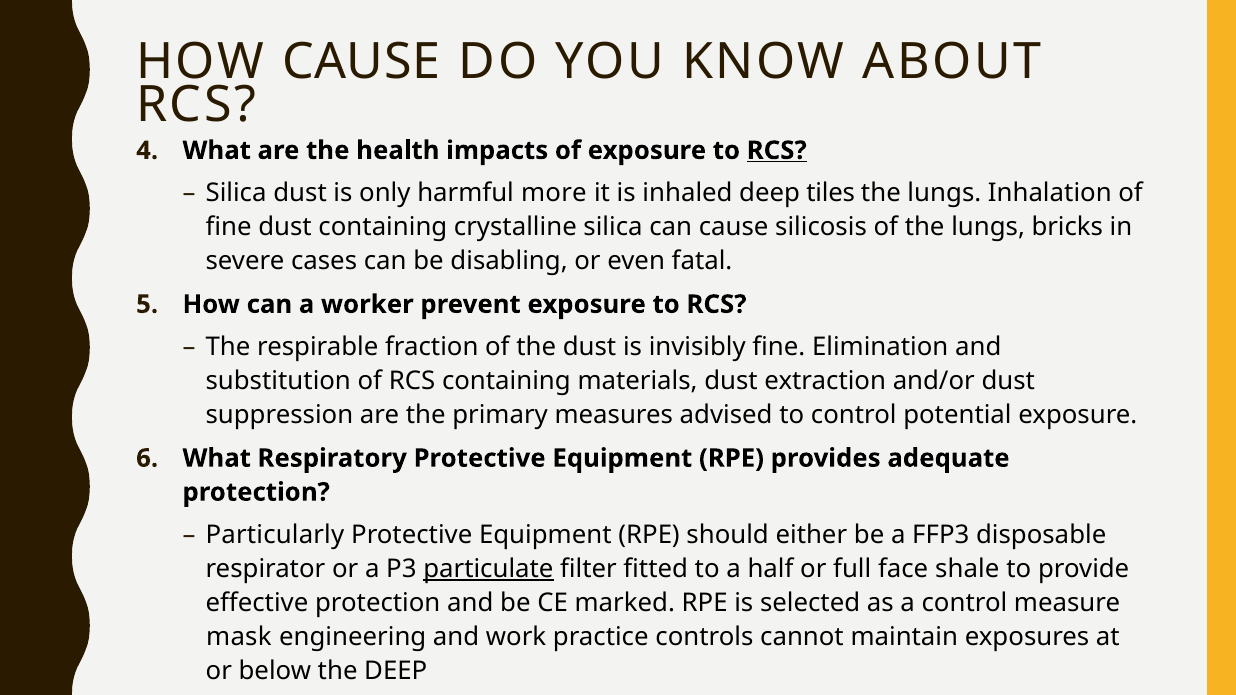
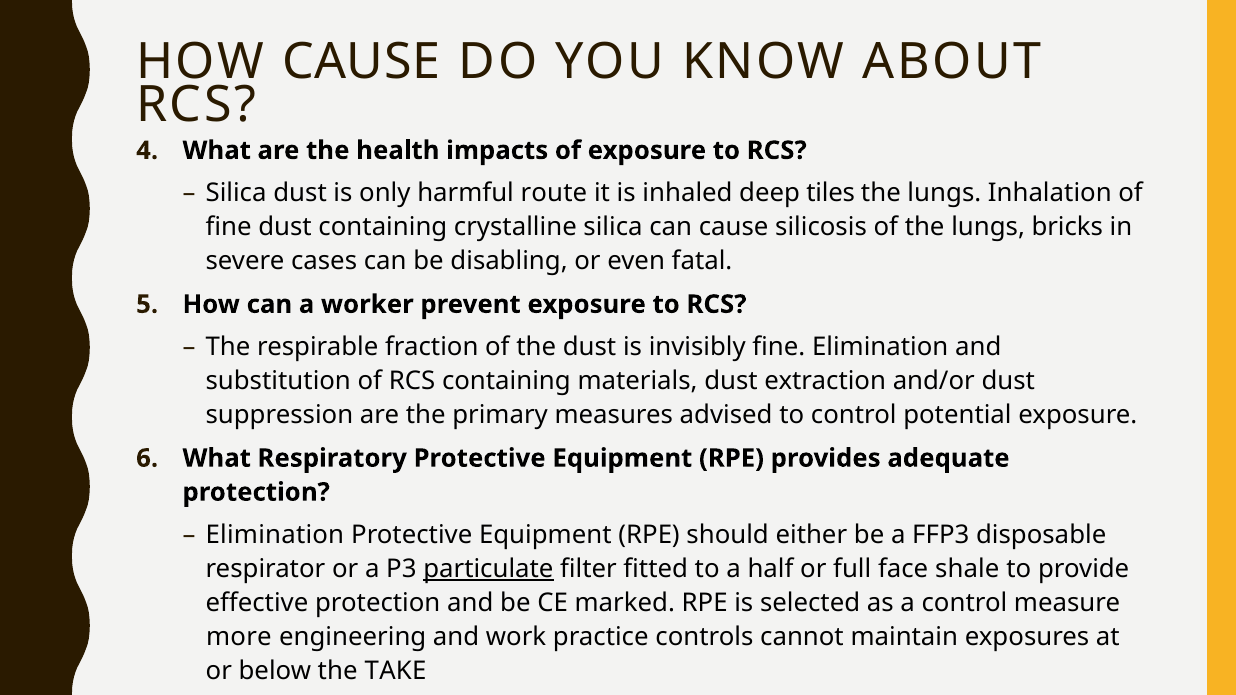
RCS underline: present -> none (777, 151)
more: more -> route (554, 194)
Particularly: Particularly -> Elimination (275, 535)
mask: mask -> more (239, 637)
the DEEP: DEEP -> TAKE (396, 671)
